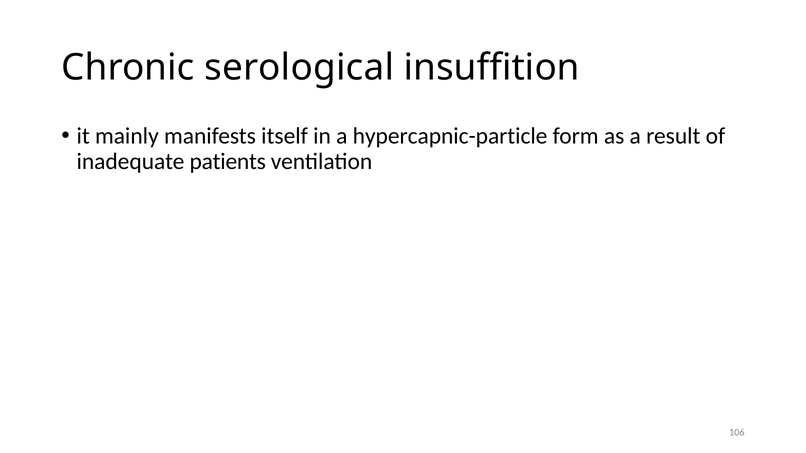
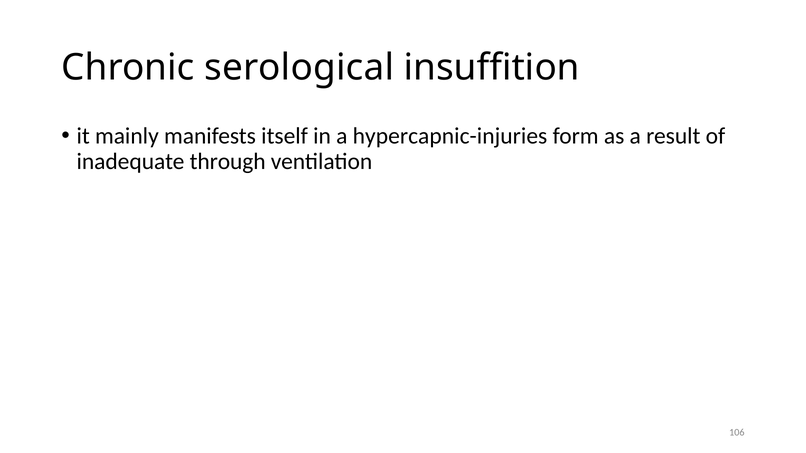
hypercapnic-particle: hypercapnic-particle -> hypercapnic-injuries (450, 136)
patients: patients -> through (228, 162)
